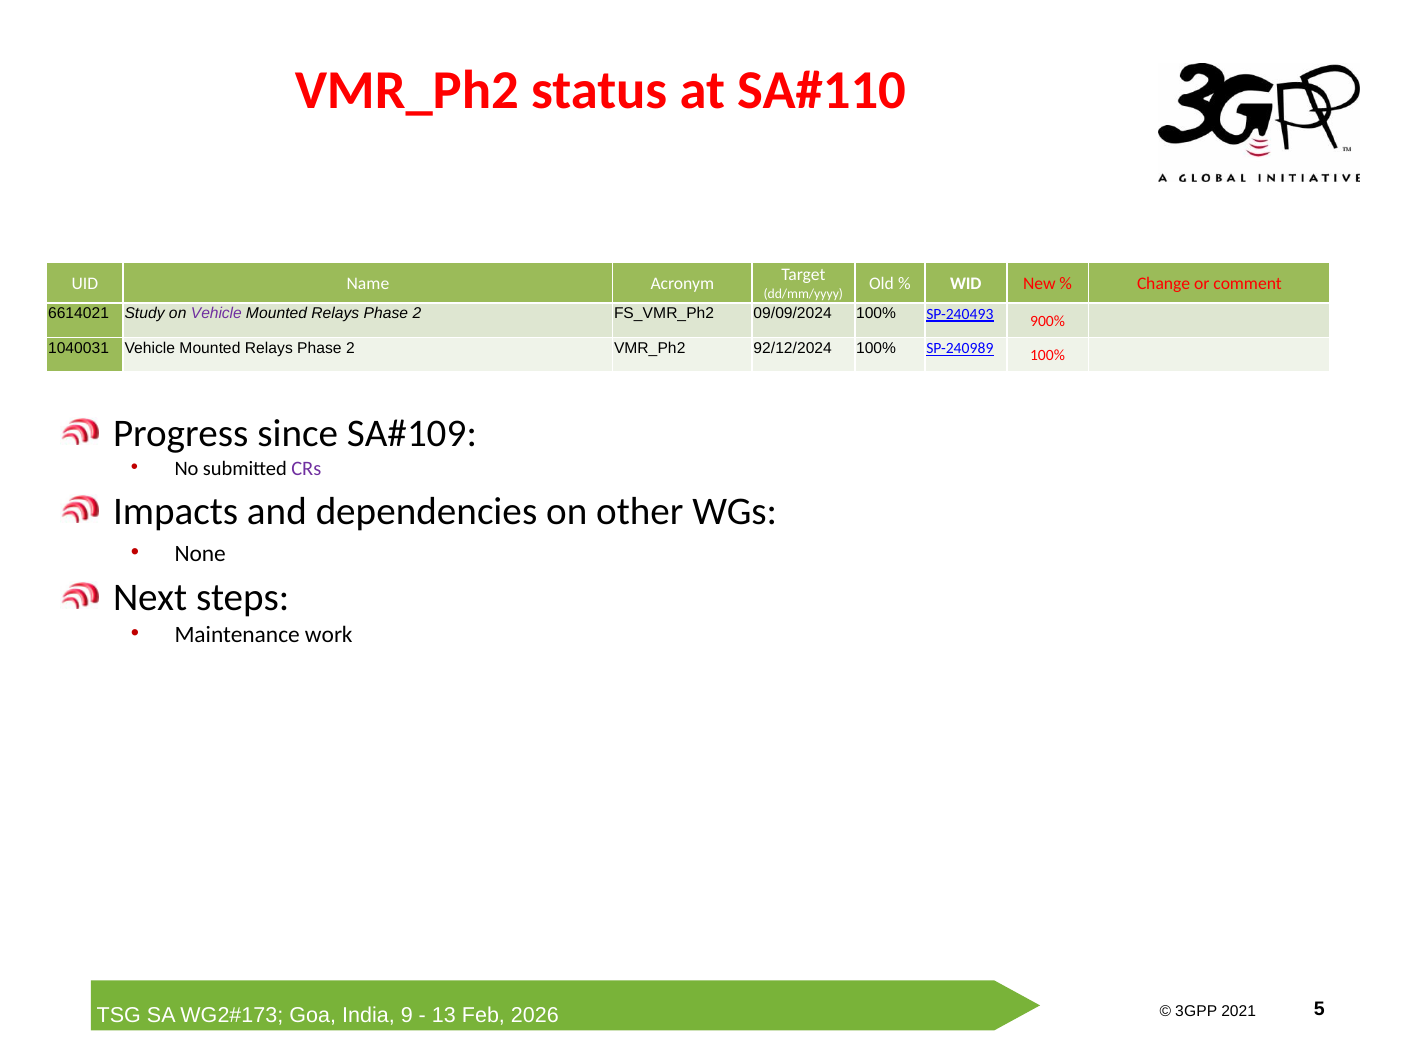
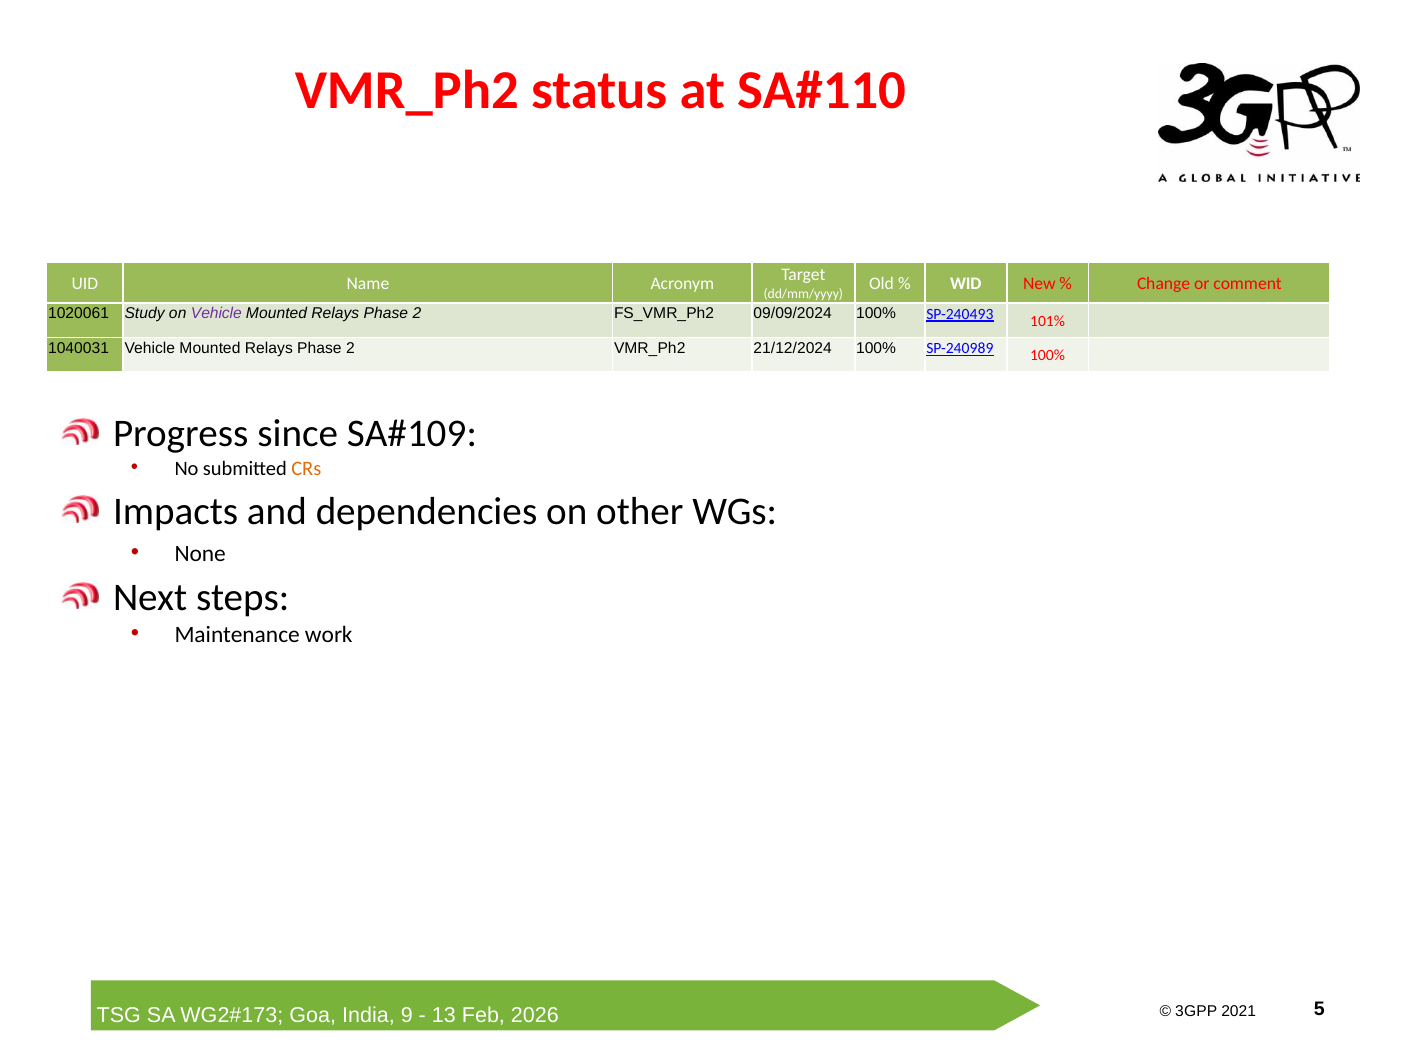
6614021: 6614021 -> 1020061 (79, 313)
900%: 900% -> 101% (1048, 321)
92/12/2024: 92/12/2024 -> 21/12/2024 (793, 348)
CRs colour: purple -> orange (306, 468)
